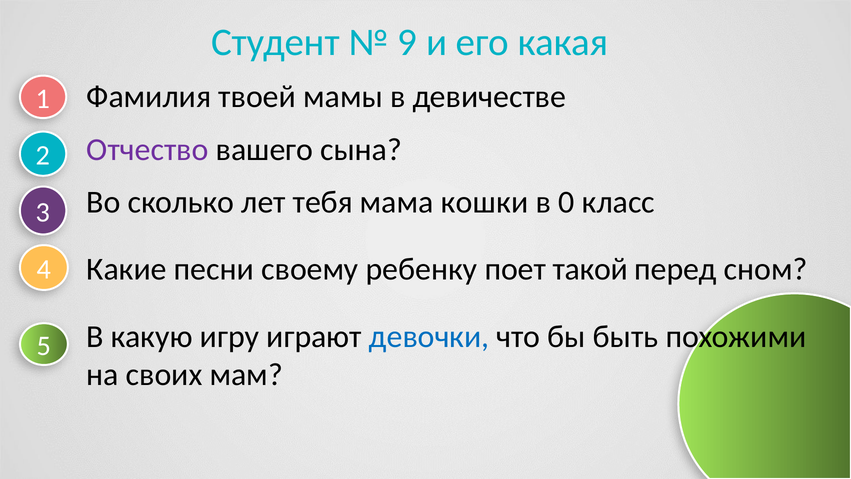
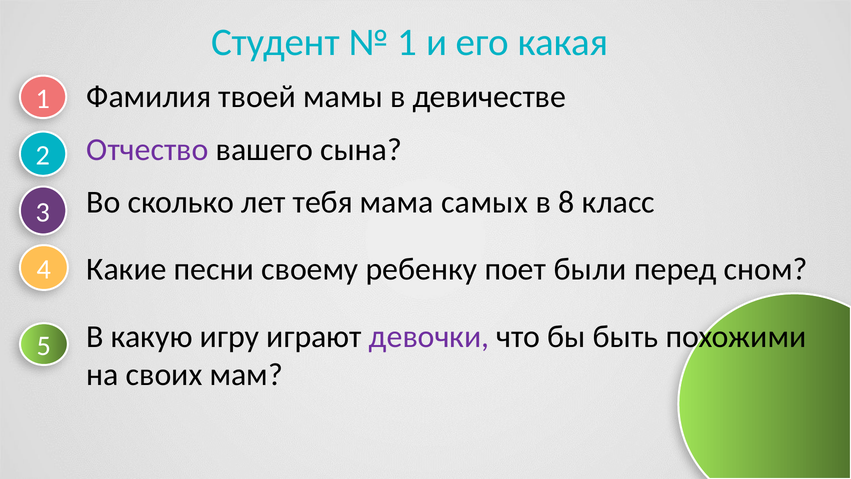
9: 9 -> 1 (407, 42)
кошки: кошки -> самых (485, 202)
0: 0 -> 8 (566, 202)
такой: такой -> были (590, 269)
девочки colour: blue -> purple (429, 336)
